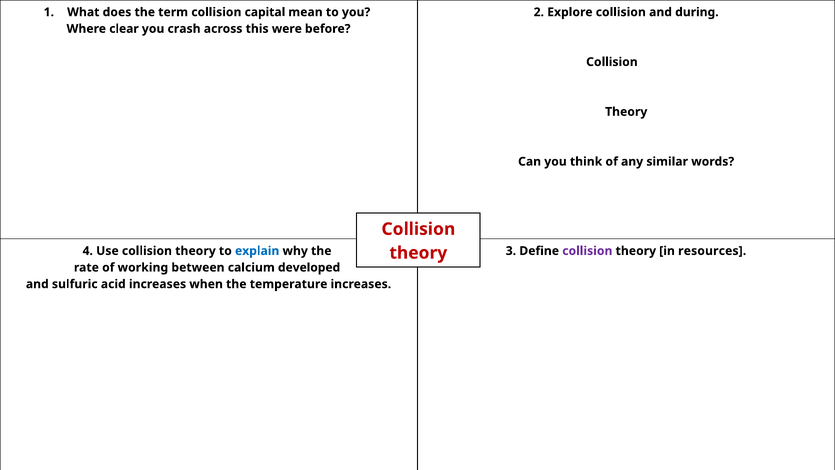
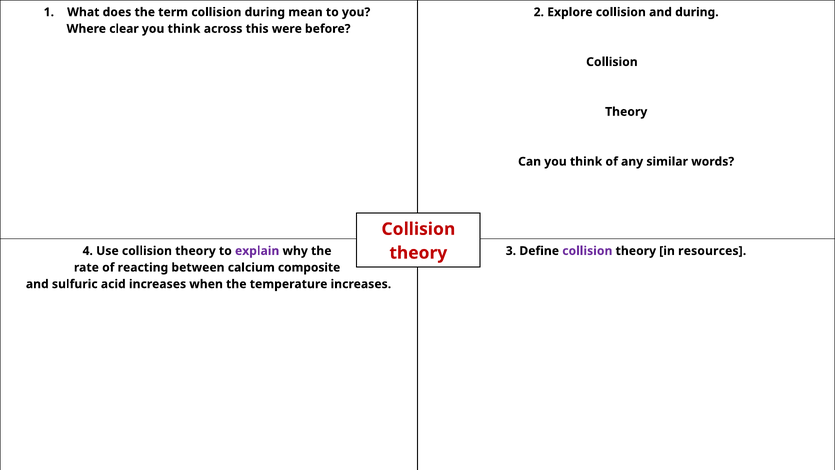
collision capital: capital -> during (265, 12)
crash: crash -> think (184, 29)
explain colour: blue -> purple (257, 251)
working: working -> reacting (143, 267)
developed: developed -> composite (309, 267)
